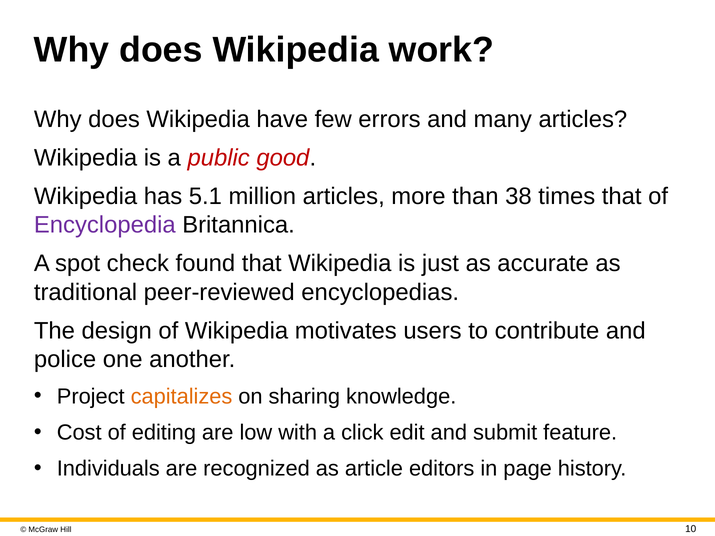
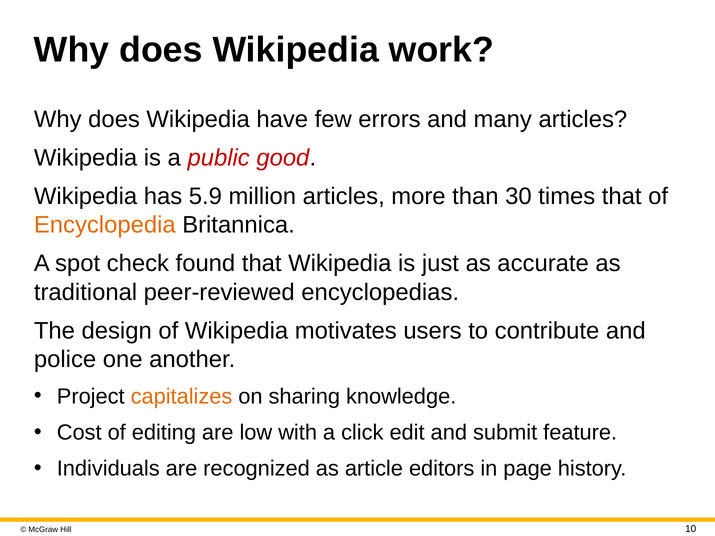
5.1: 5.1 -> 5.9 (205, 197)
38: 38 -> 30 (518, 197)
Encyclopedia colour: purple -> orange (105, 225)
